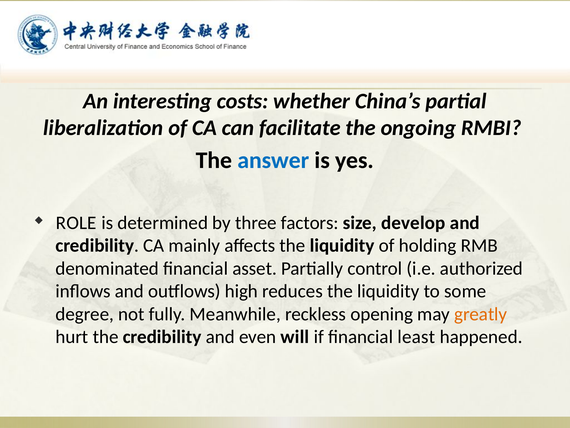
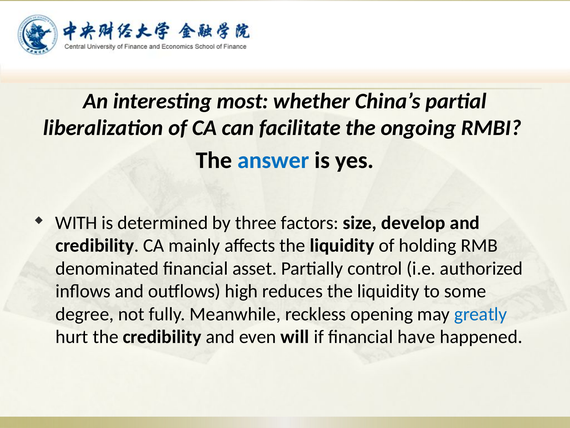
costs: costs -> most (243, 101)
ROLE: ROLE -> WITH (76, 223)
greatly colour: orange -> blue (481, 314)
least: least -> have (416, 337)
